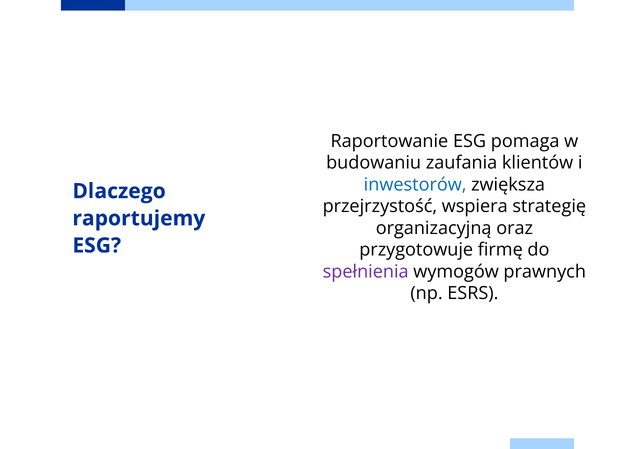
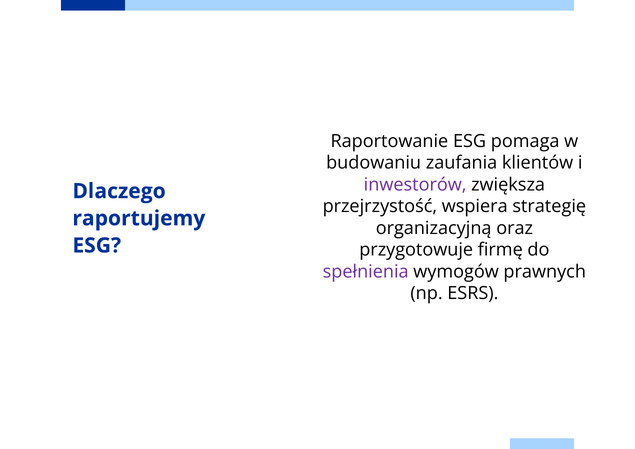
inwestorów colour: blue -> purple (415, 185)
